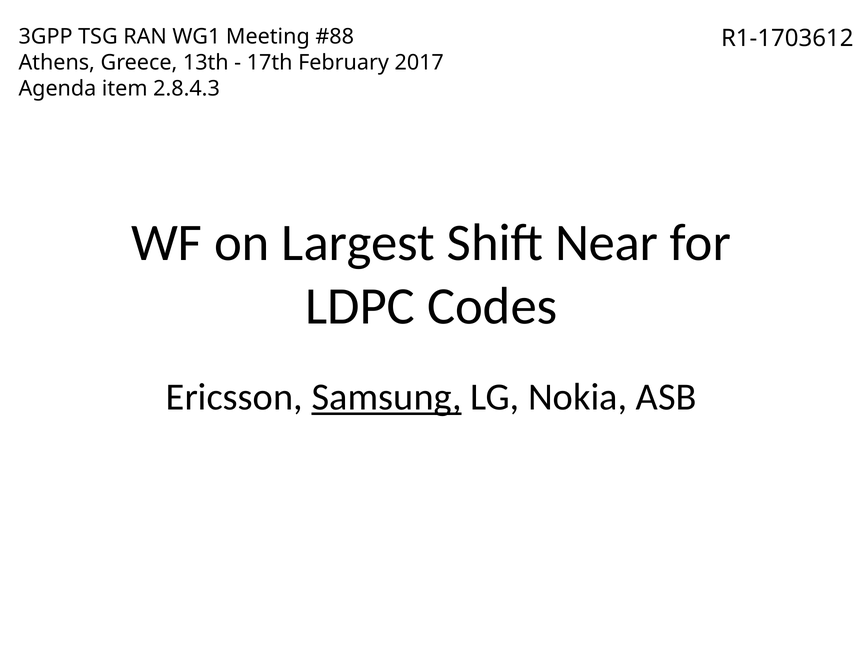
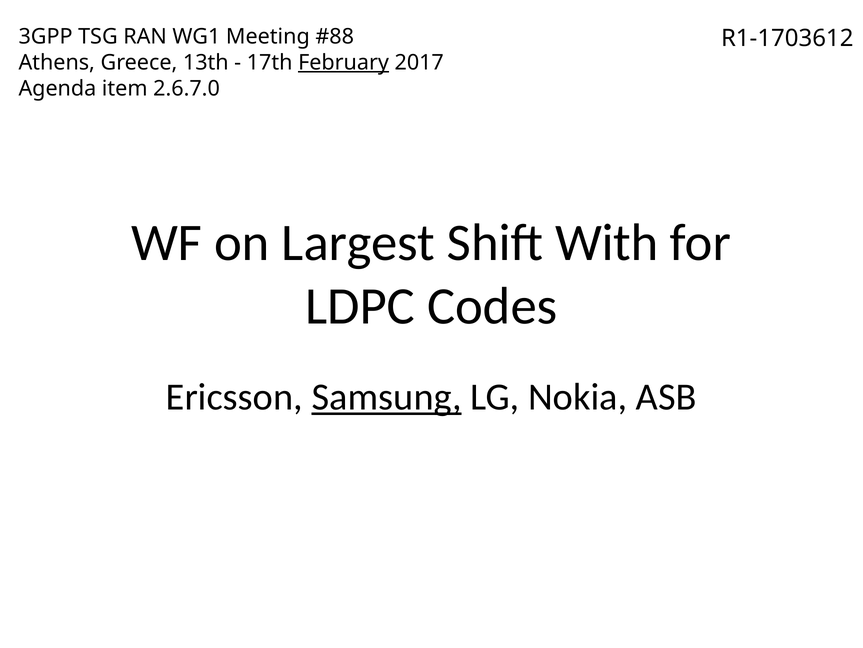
February underline: none -> present (344, 62)
2.8.4.3: 2.8.4.3 -> 2.6.7.0 (187, 88)
Near: Near -> With (607, 243)
